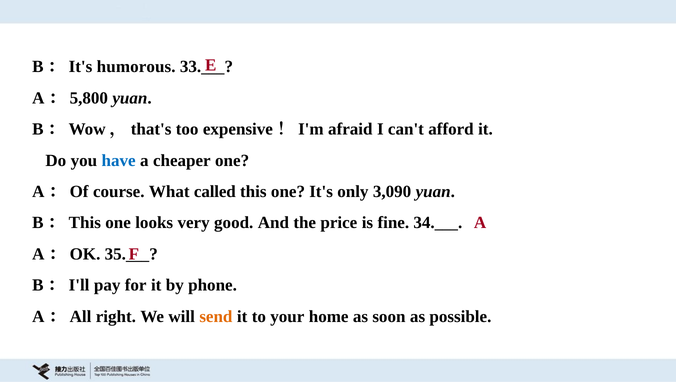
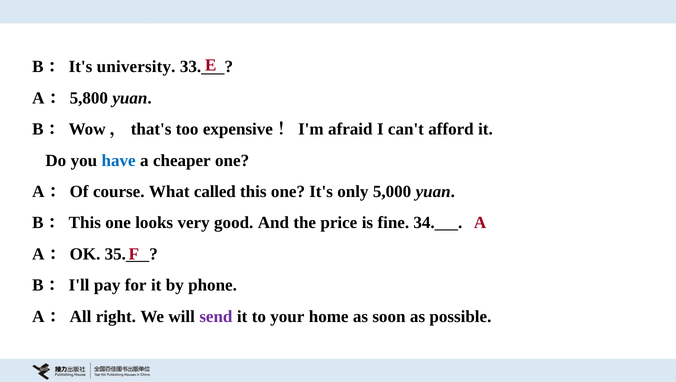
humorous: humorous -> university (136, 67)
3,090: 3,090 -> 5,000 (392, 192)
send colour: orange -> purple (216, 317)
